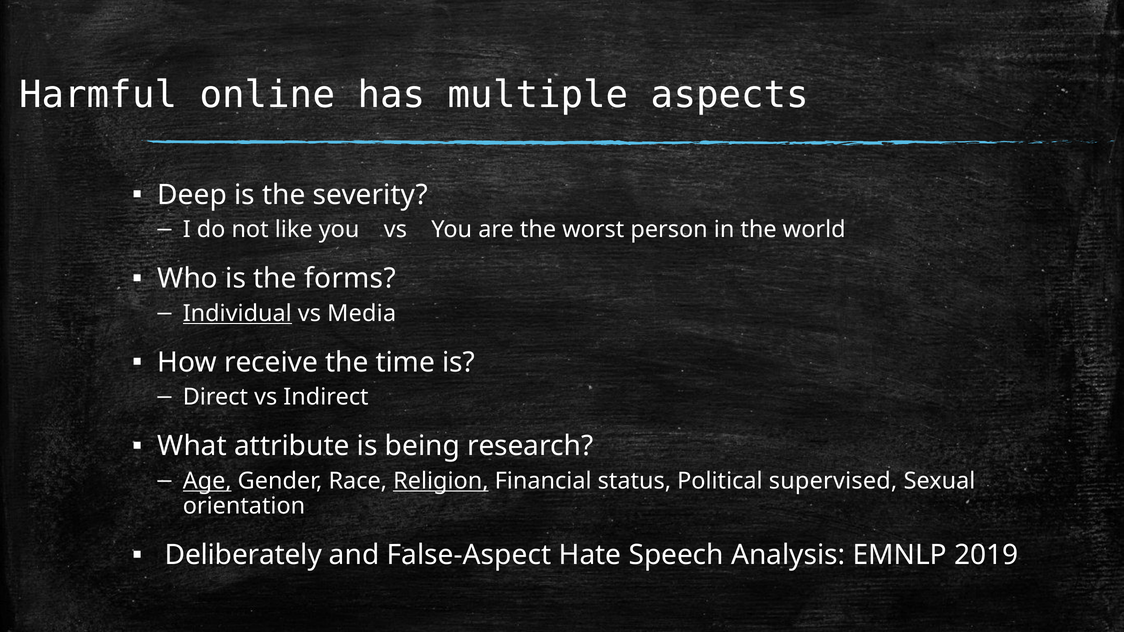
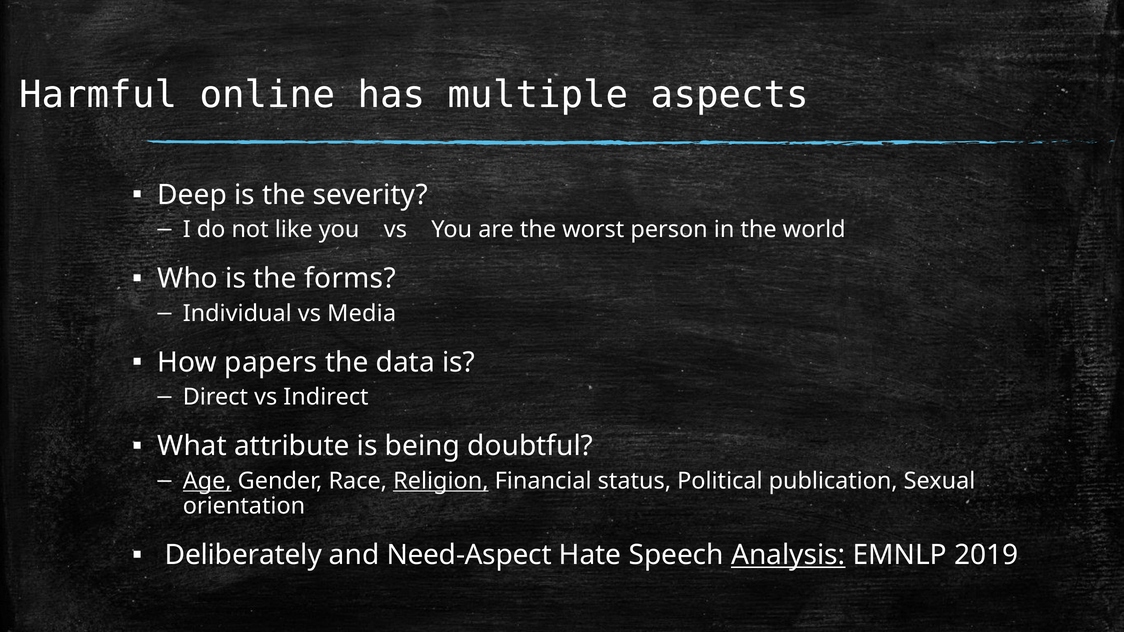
Individual underline: present -> none (237, 314)
receive: receive -> papers (271, 362)
time: time -> data (405, 362)
research: research -> doubtful (530, 446)
supervised: supervised -> publication (833, 481)
False-Aspect: False-Aspect -> Need-Aspect (469, 555)
Analysis underline: none -> present (788, 555)
